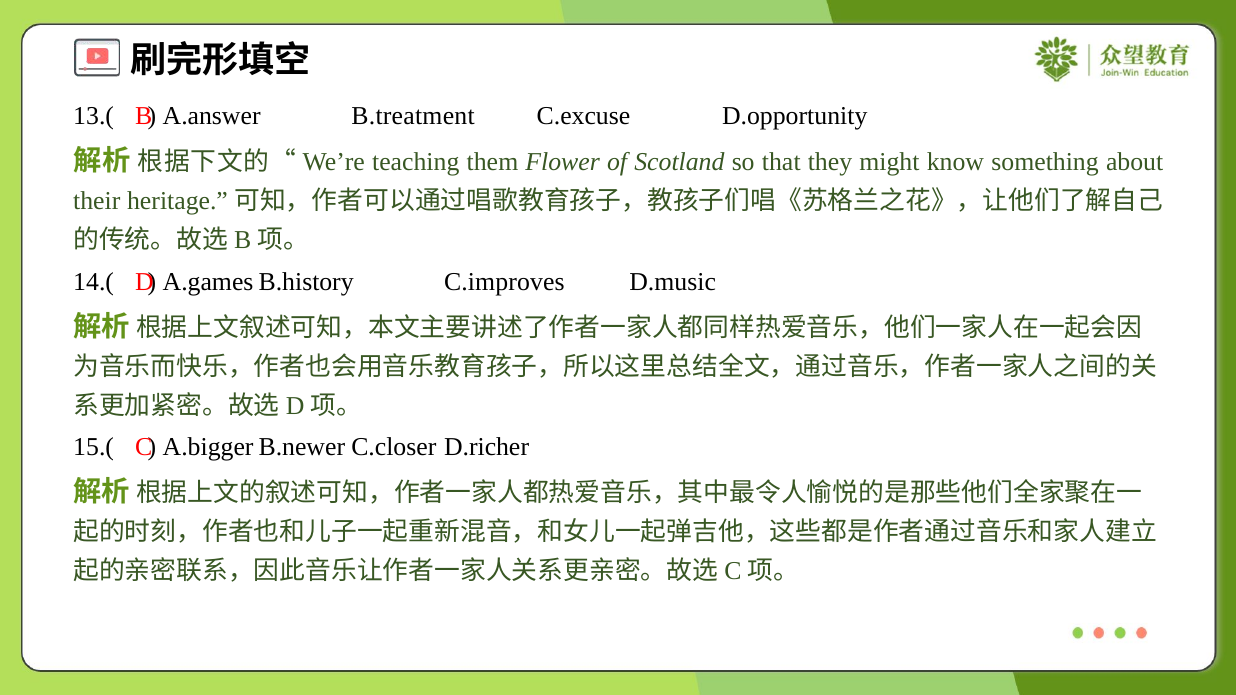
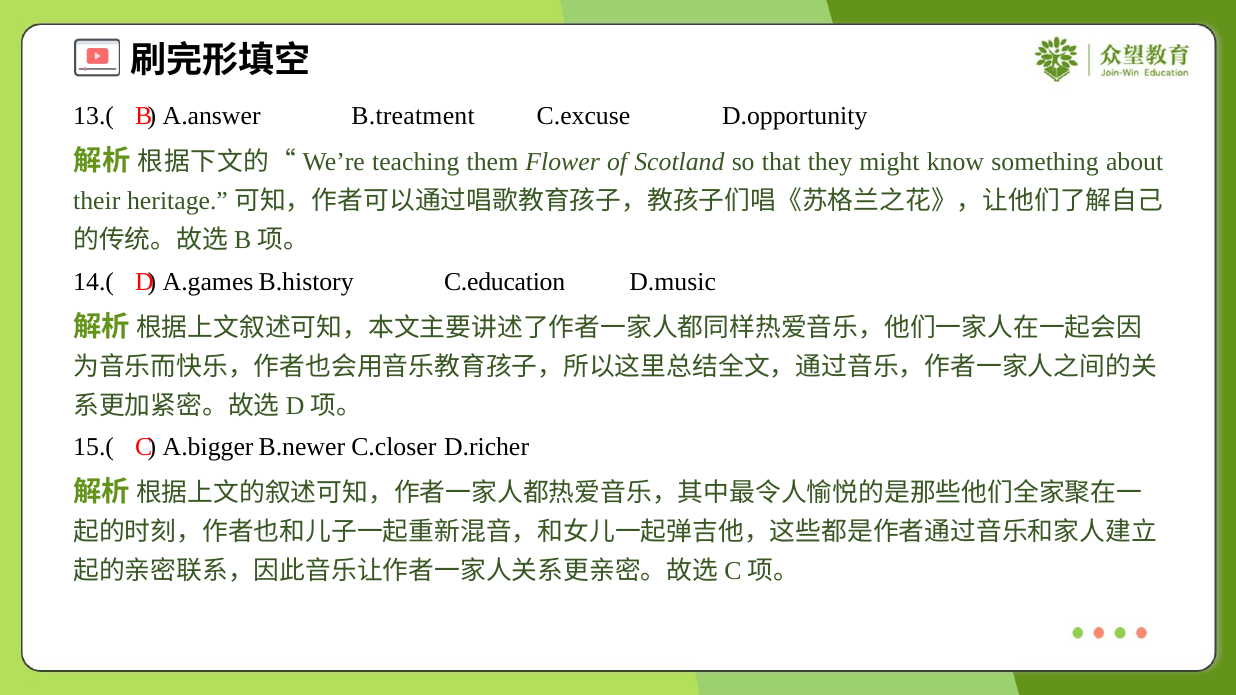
C.improves: C.improves -> C.education (505, 282)
